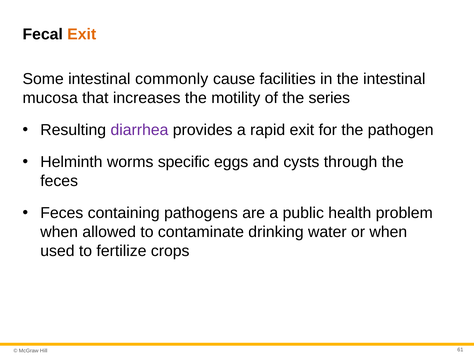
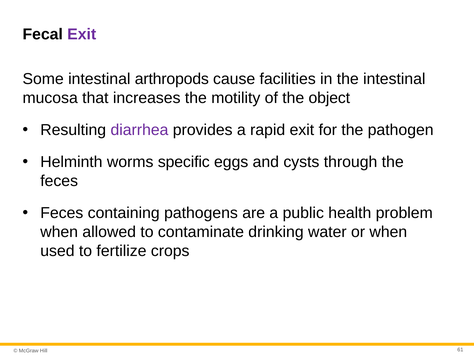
Exit colour: orange -> purple (82, 34)
commonly: commonly -> arthropods (172, 79)
series: series -> object (329, 98)
